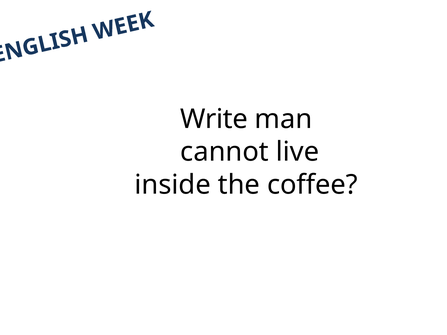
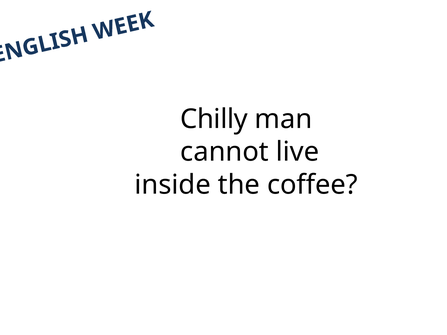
Write: Write -> Chilly (214, 119)
